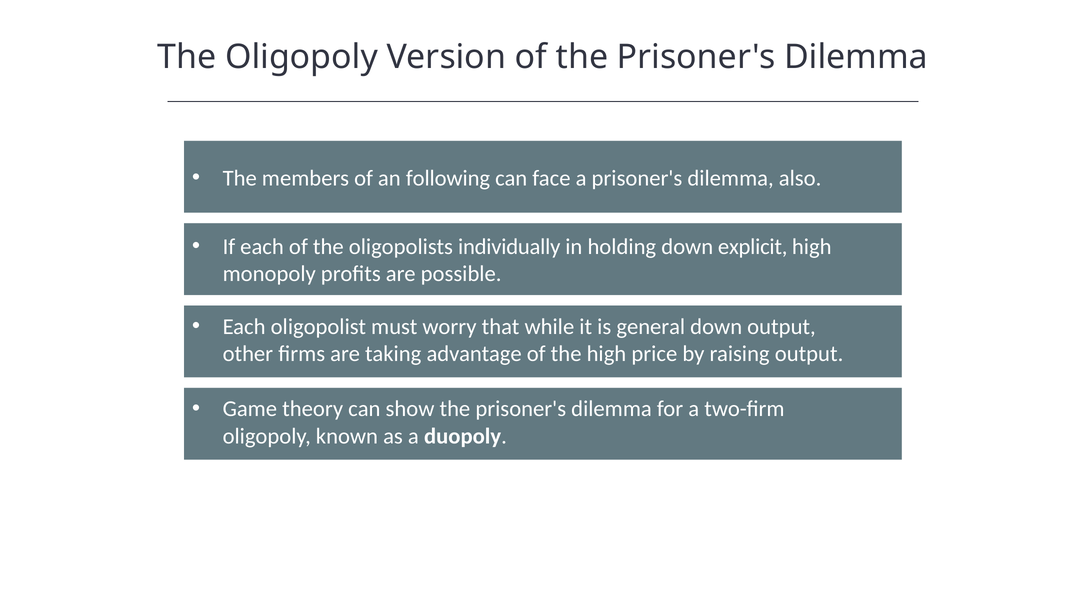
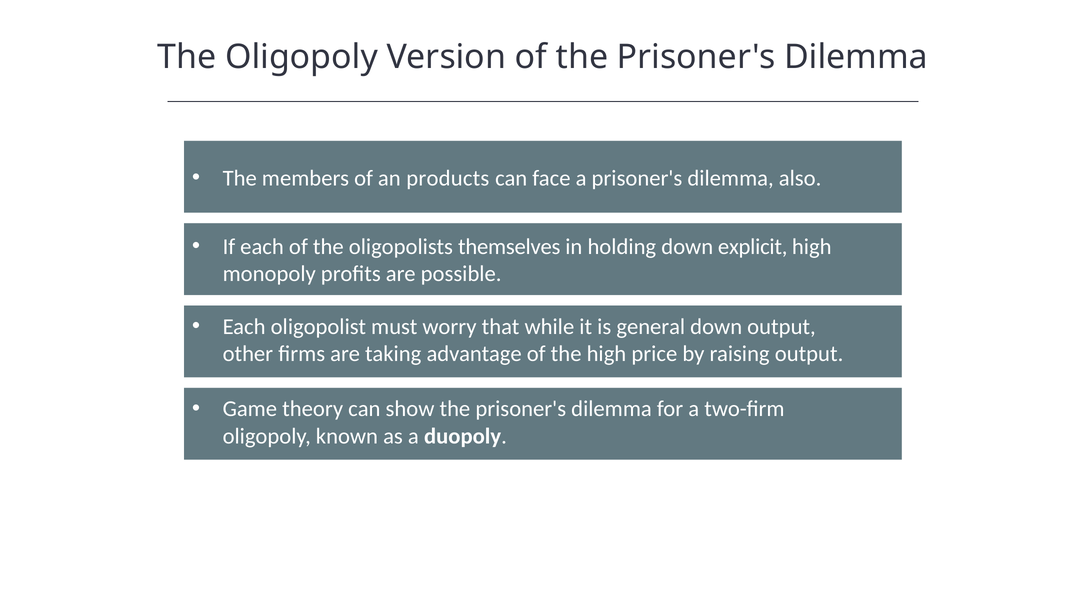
following: following -> products (448, 178)
individually: individually -> themselves (509, 247)
